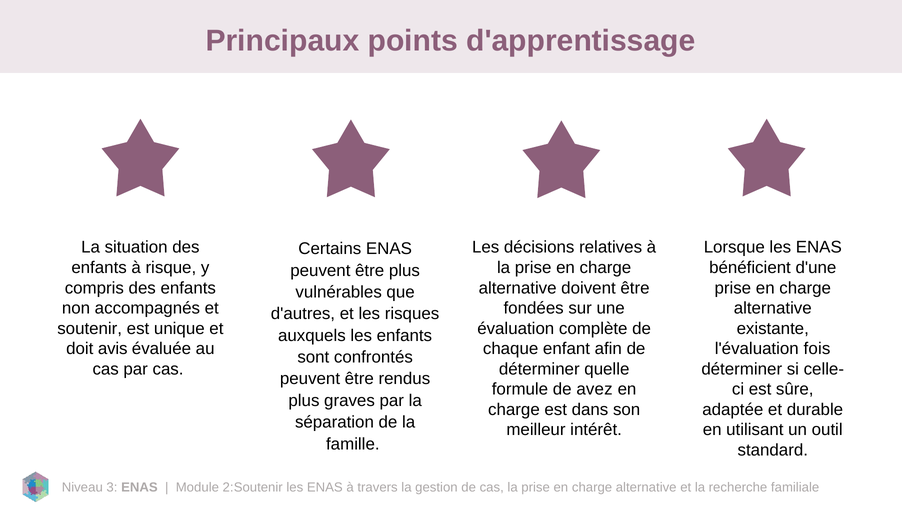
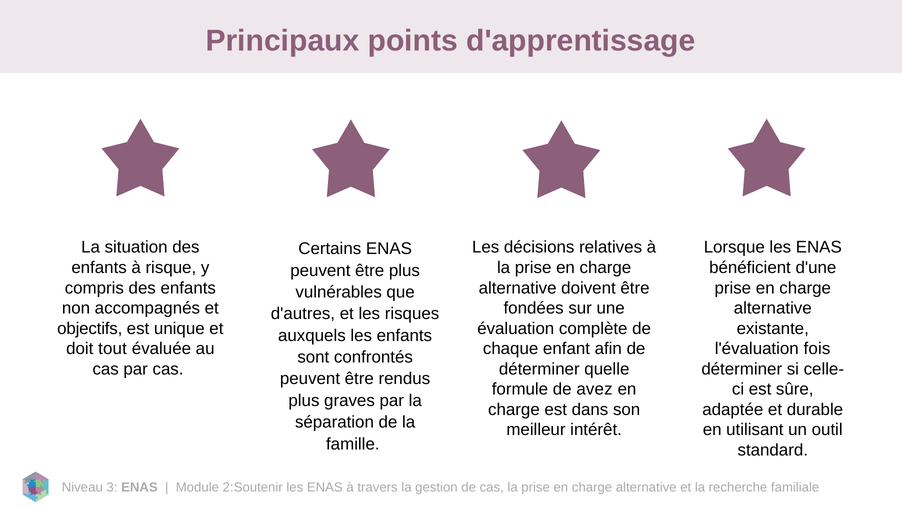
soutenir: soutenir -> objectifs (90, 329)
avis: avis -> tout (113, 349)
